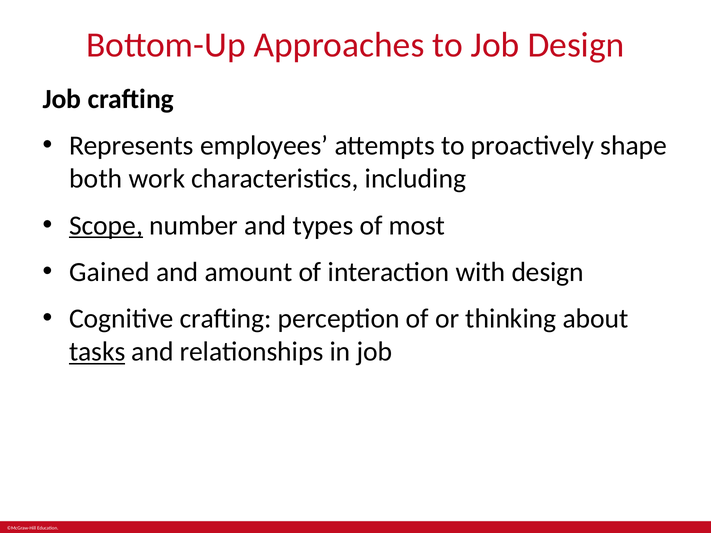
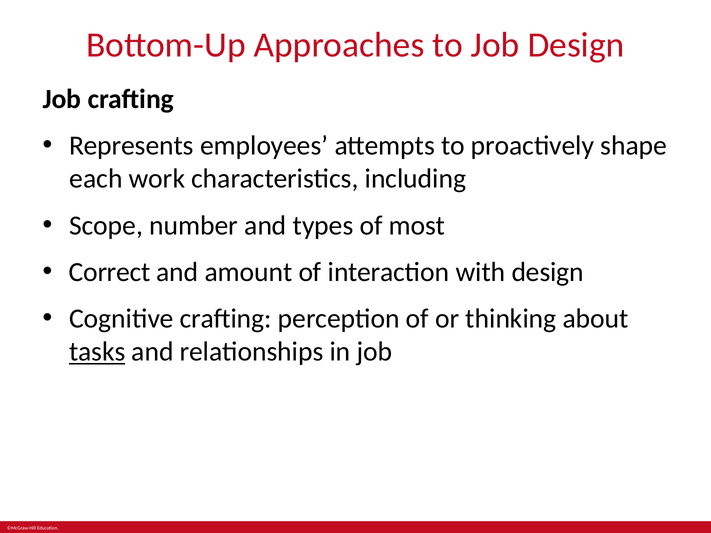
both: both -> each (96, 179)
Scope underline: present -> none (106, 226)
Gained: Gained -> Correct (110, 272)
